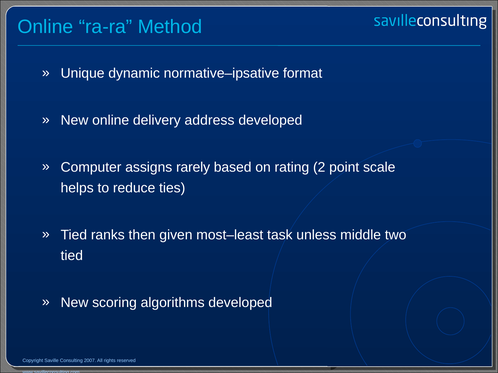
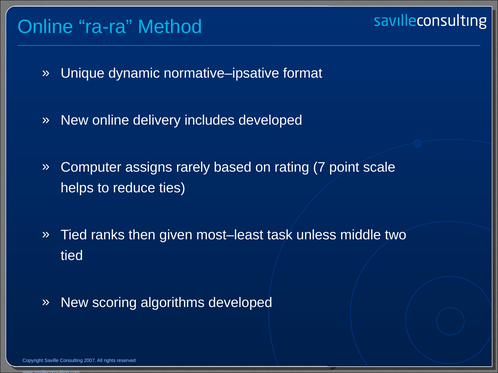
address: address -> includes (210, 120)
2: 2 -> 7 (319, 167)
